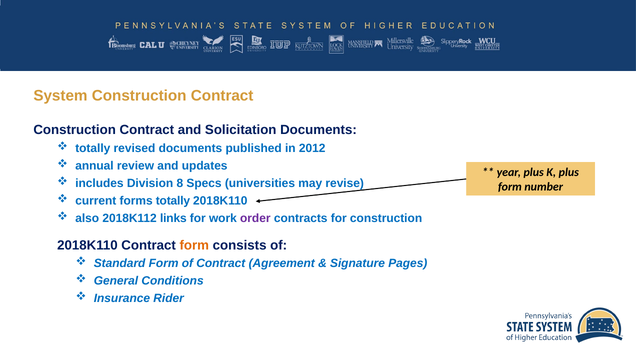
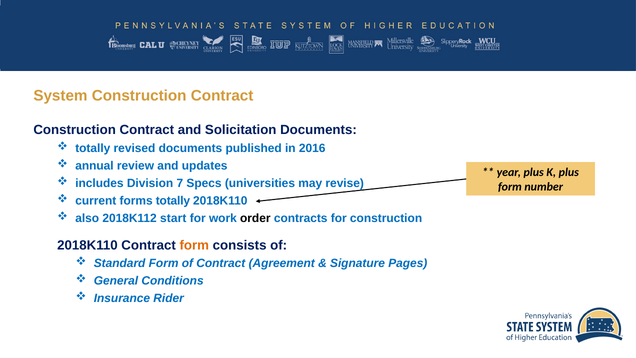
2012: 2012 -> 2016 (312, 148)
8: 8 -> 7 (180, 183)
links: links -> start (173, 218)
order colour: purple -> black (255, 218)
